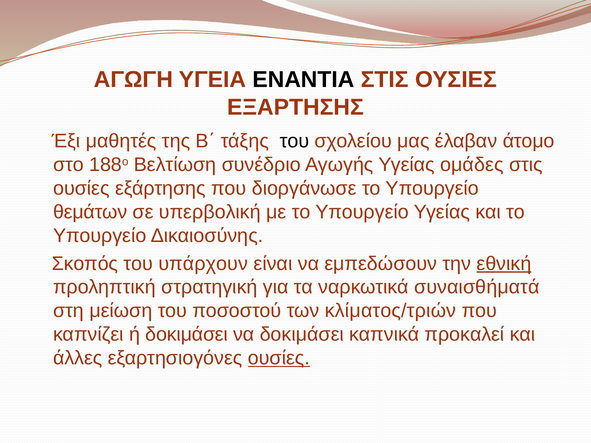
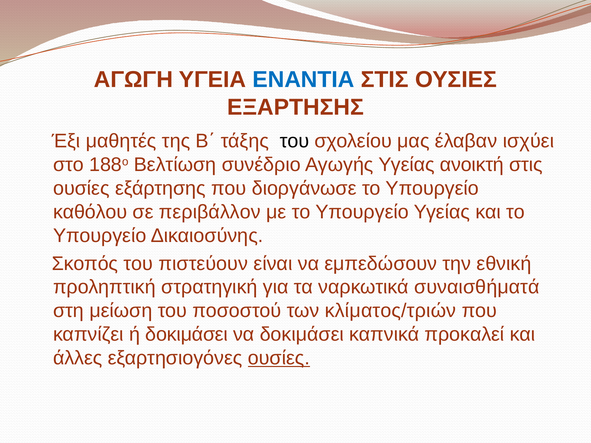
ΕΝΑΝΤΙΑ colour: black -> blue (304, 80)
άτομο: άτομο -> ισχύει (529, 141)
ομάδες: ομάδες -> ανοικτή (472, 165)
θεμάτων: θεμάτων -> καθόλου (90, 212)
υπερβολική: υπερβολική -> περιβάλλον (210, 212)
υπάρχουν: υπάρχουν -> πιστεύουν (203, 264)
εθνική underline: present -> none (504, 264)
